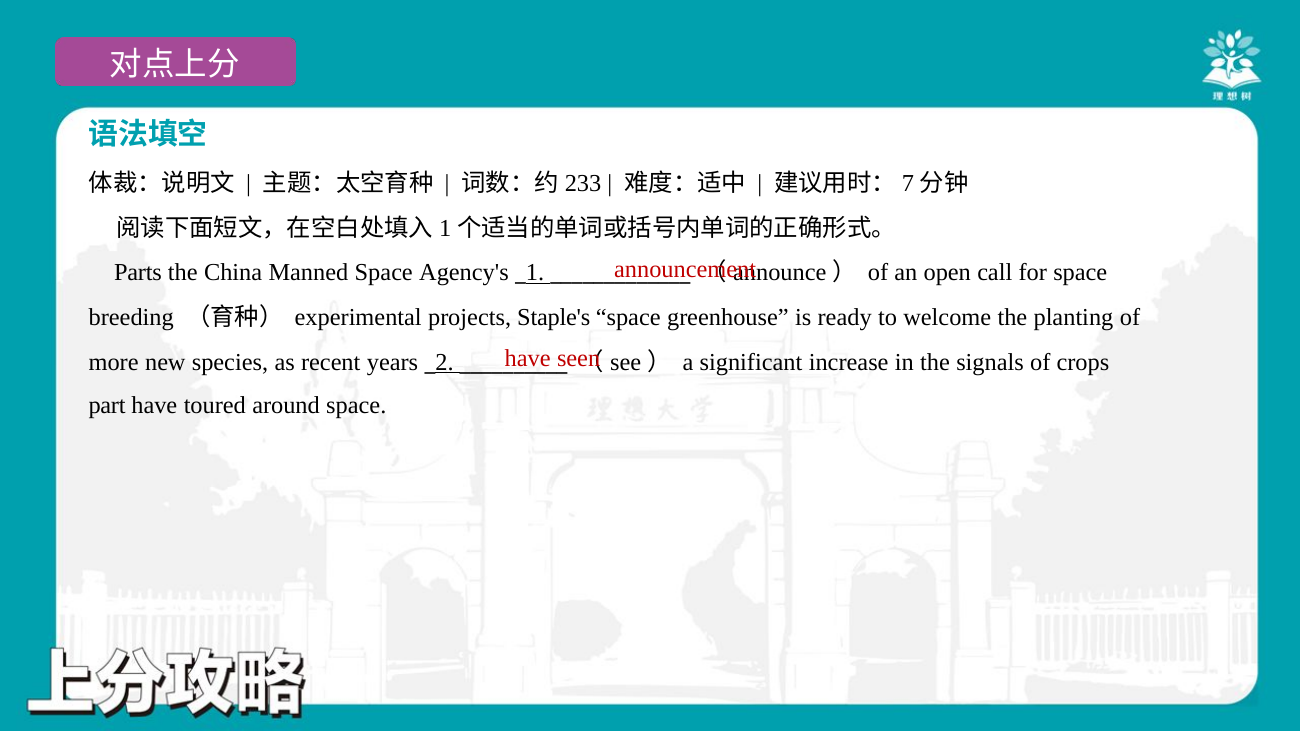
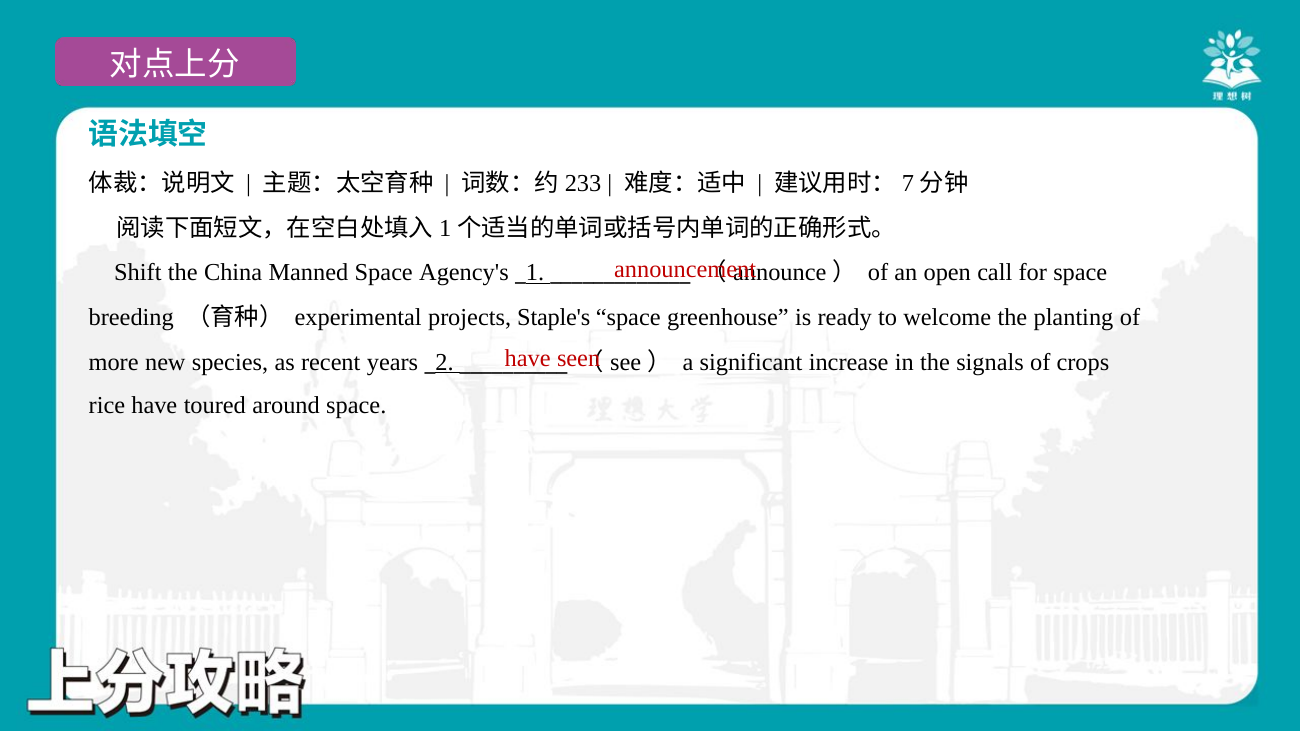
Parts: Parts -> Shift (138, 273)
part: part -> rice (107, 405)
